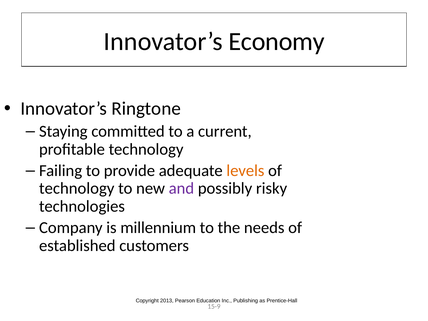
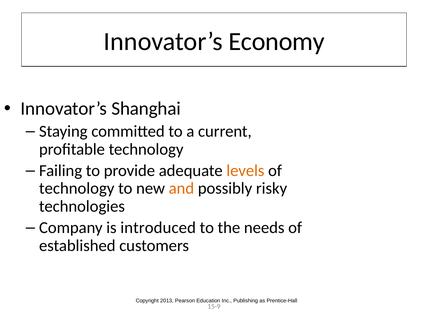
Ringtone: Ringtone -> Shanghai (146, 109)
and colour: purple -> orange (181, 189)
millennium: millennium -> introduced (158, 228)
